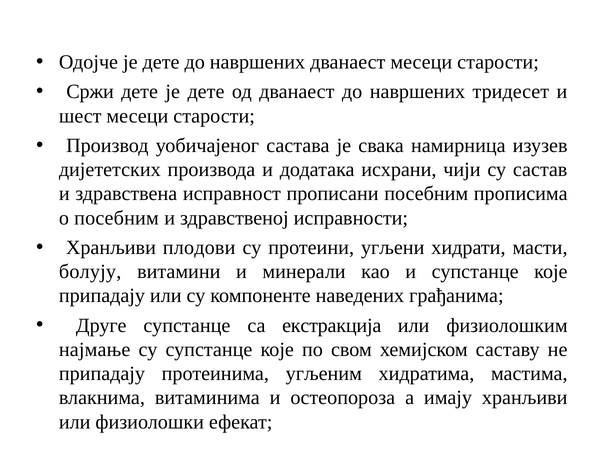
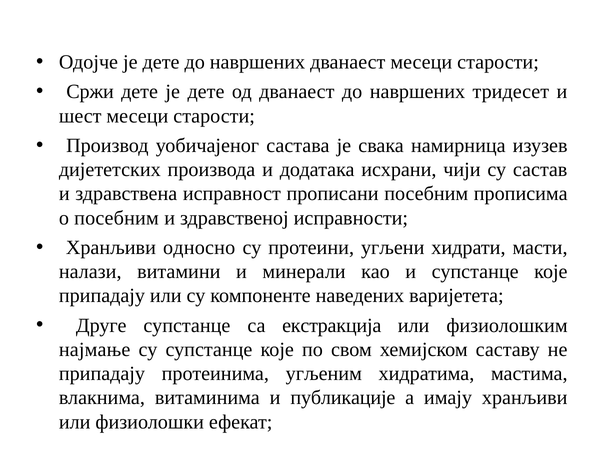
плодови: плодови -> односно (199, 248)
болују: болују -> налази (90, 272)
грађанима: грађанима -> варијетета (456, 296)
остеопороза: остеопороза -> публикације (343, 398)
